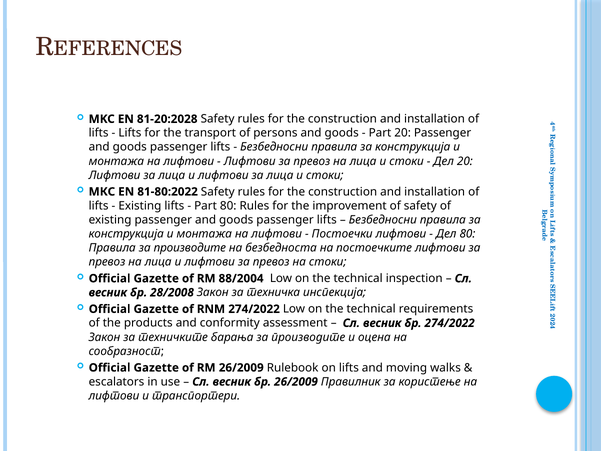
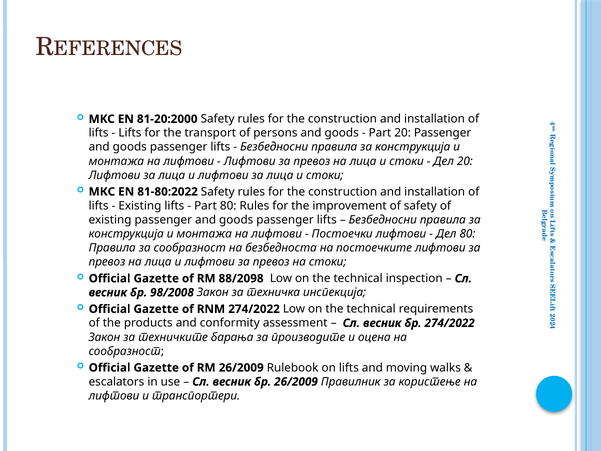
81-20:2028: 81-20:2028 -> 81-20:2000 (167, 119)
Правила за производите: производите -> сообразност (190, 248)
88/2004: 88/2004 -> 88/2098 (241, 278)
28/2008: 28/2008 -> 98/2008 (172, 292)
